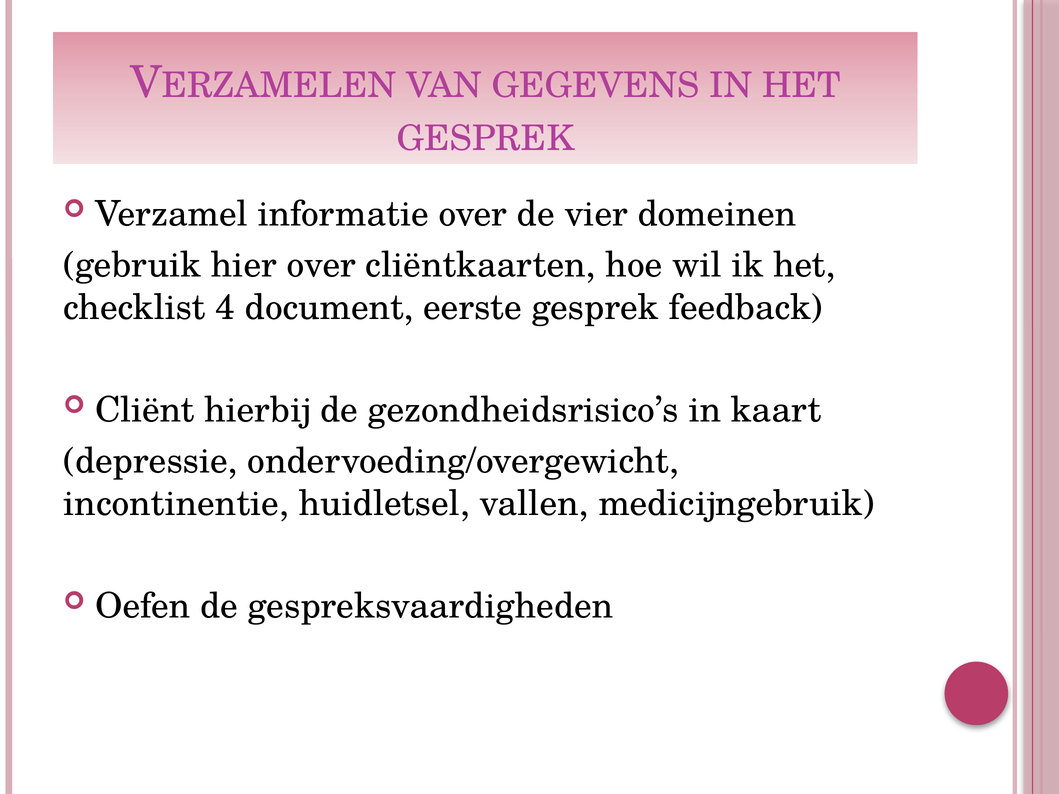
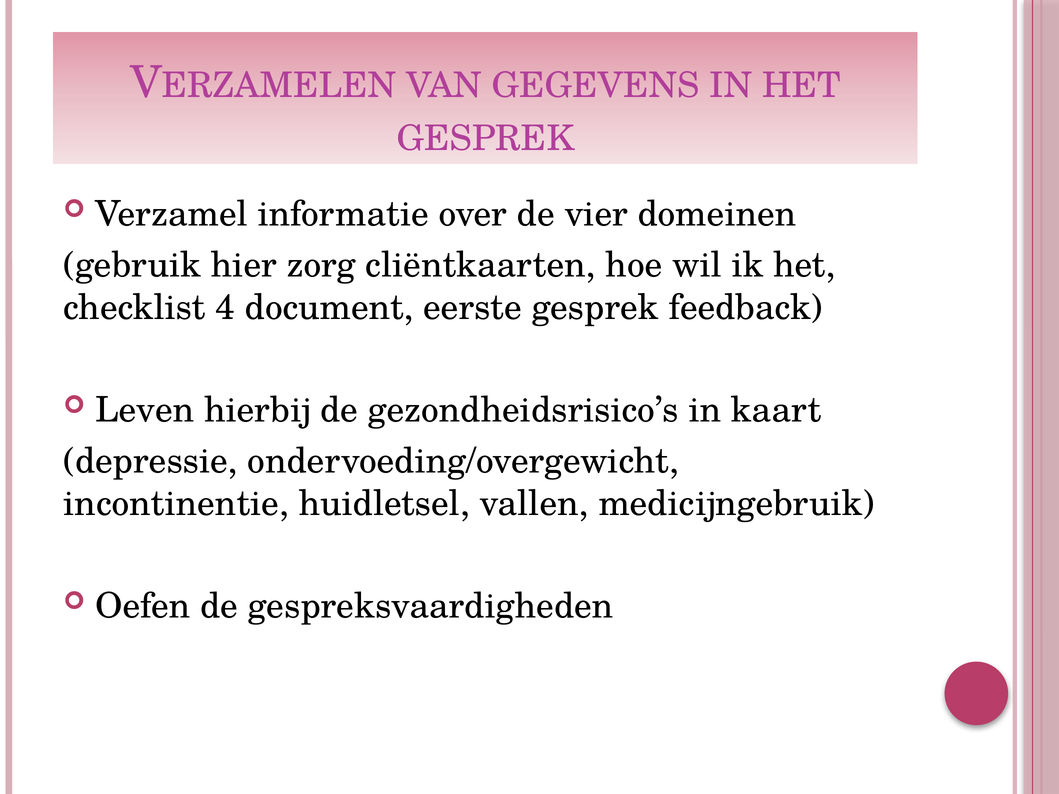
hier over: over -> zorg (321, 265)
Cliënt: Cliënt -> Leven (145, 410)
